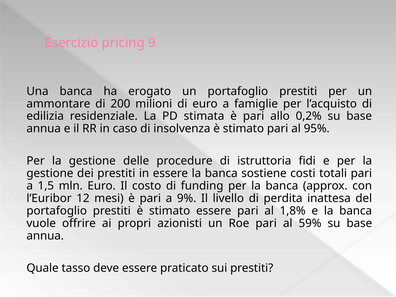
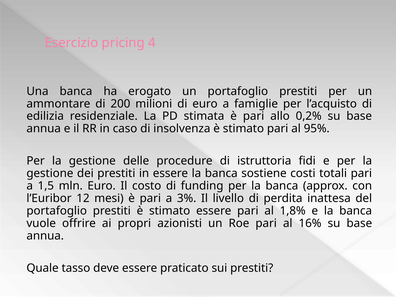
9: 9 -> 4 (152, 43)
9%: 9% -> 3% (187, 198)
59%: 59% -> 16% (310, 223)
